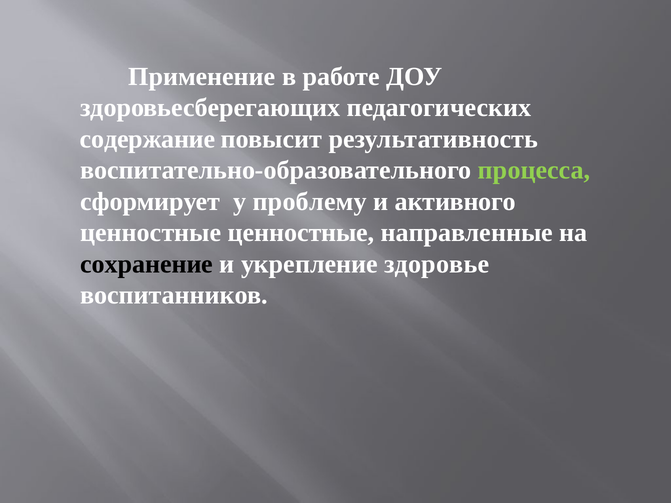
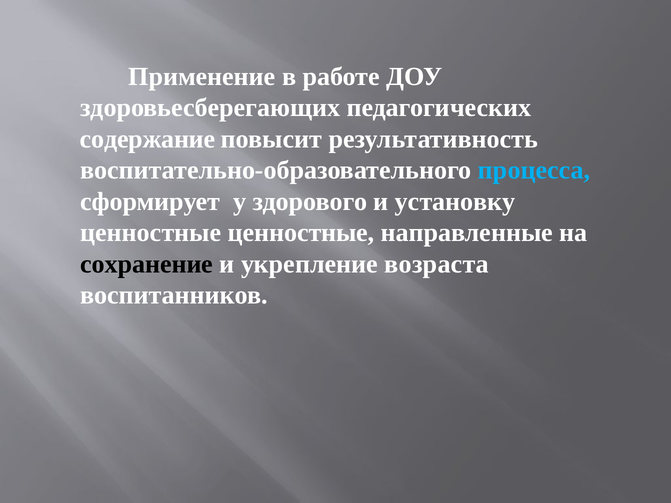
процесса colour: light green -> light blue (534, 170)
проблему: проблему -> здорового (310, 202)
активного: активного -> установку (455, 202)
здоровье: здоровье -> возраста (437, 264)
